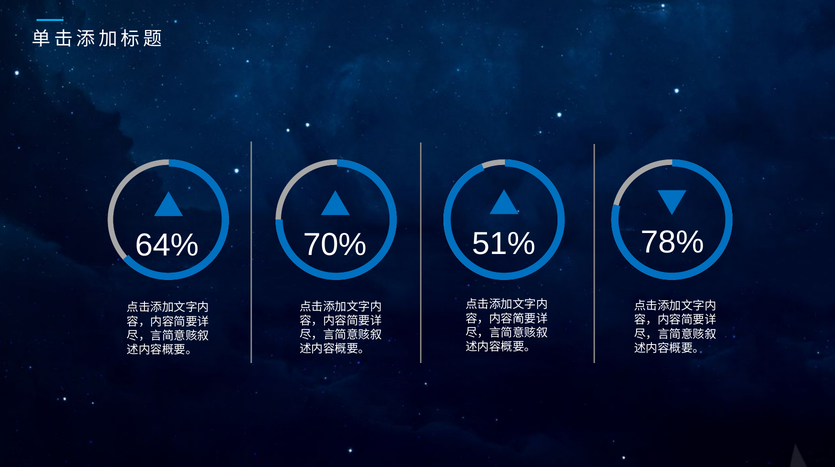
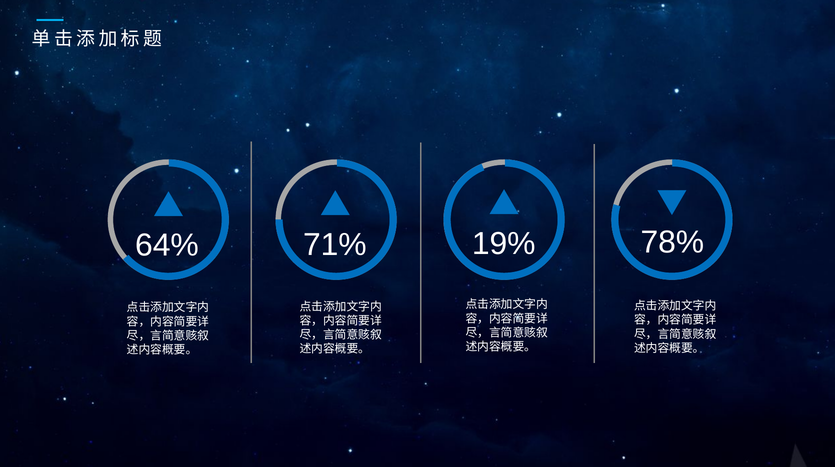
70%: 70% -> 71% (335, 245)
51%: 51% -> 19% (504, 244)
